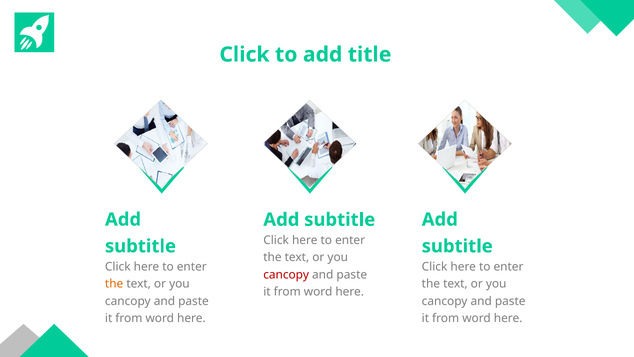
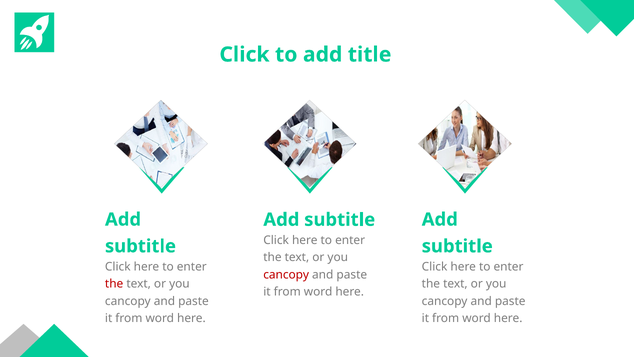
the colour: orange -> red (114, 284)
